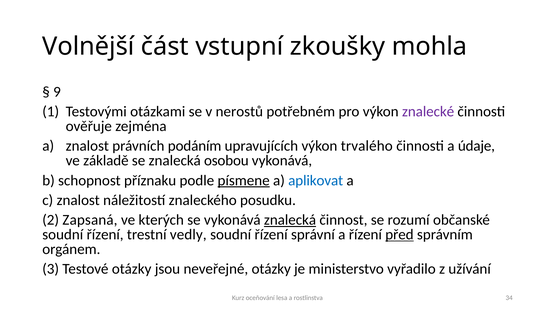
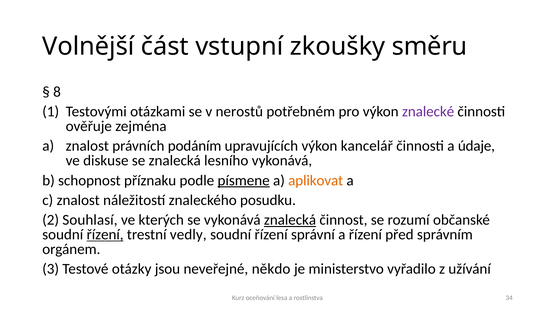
mohla: mohla -> směru (430, 47)
9: 9 -> 8 (57, 92)
trvalého: trvalého -> kancelář (367, 146)
základě: základě -> diskuse (106, 161)
osobou: osobou -> lesního (226, 161)
aplikovat colour: blue -> orange (316, 180)
Zapsaná: Zapsaná -> Souhlasí (90, 220)
řízení underline: none -> present (105, 235)
před underline: present -> none (399, 235)
neveřejné otázky: otázky -> někdo (271, 269)
